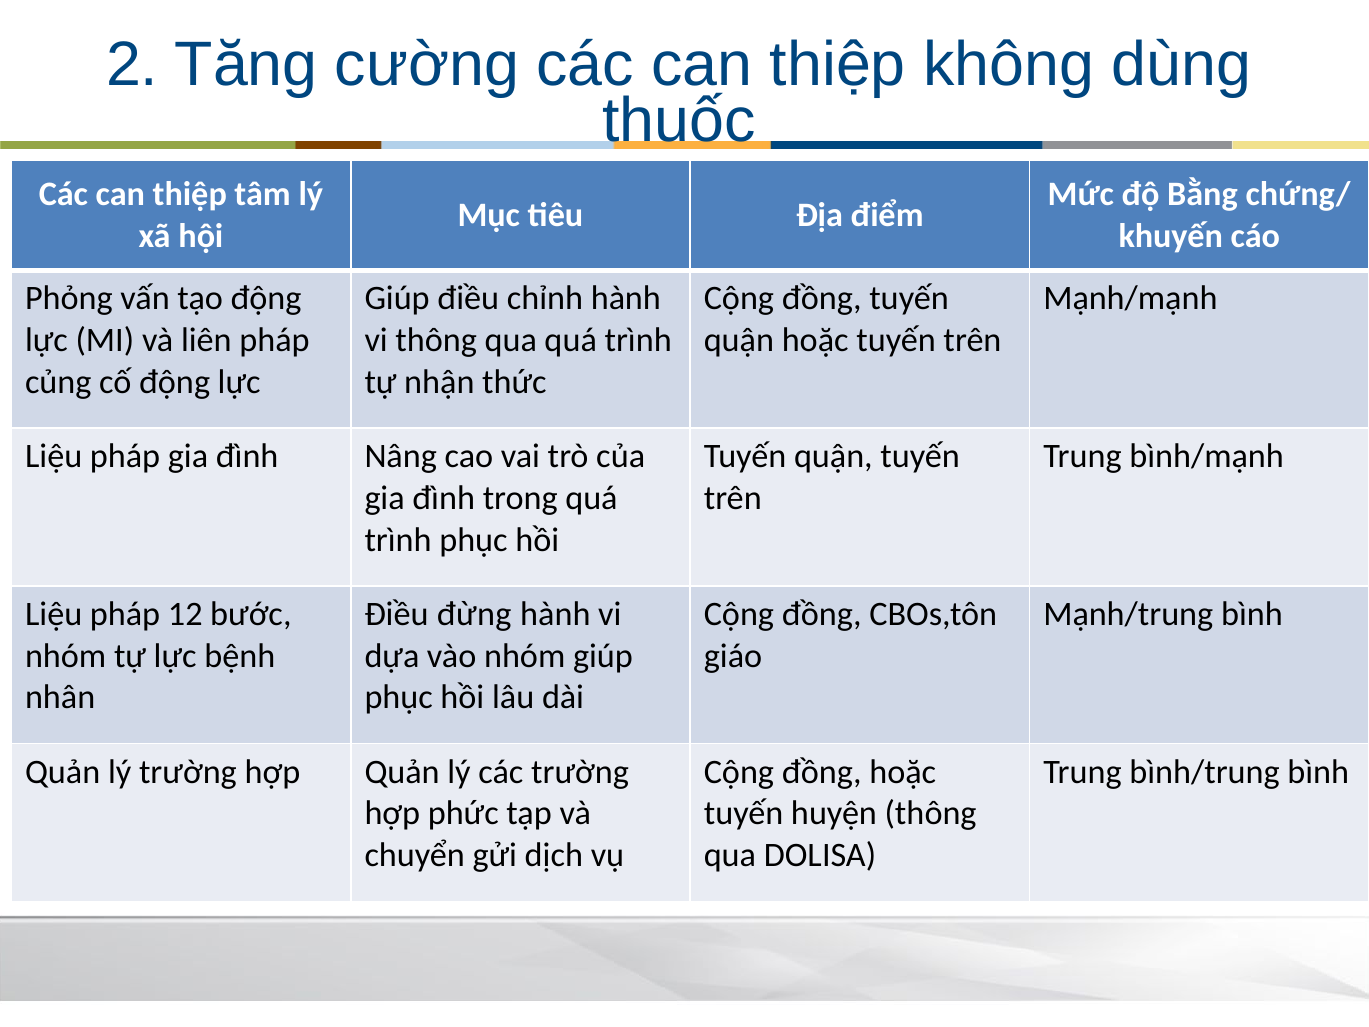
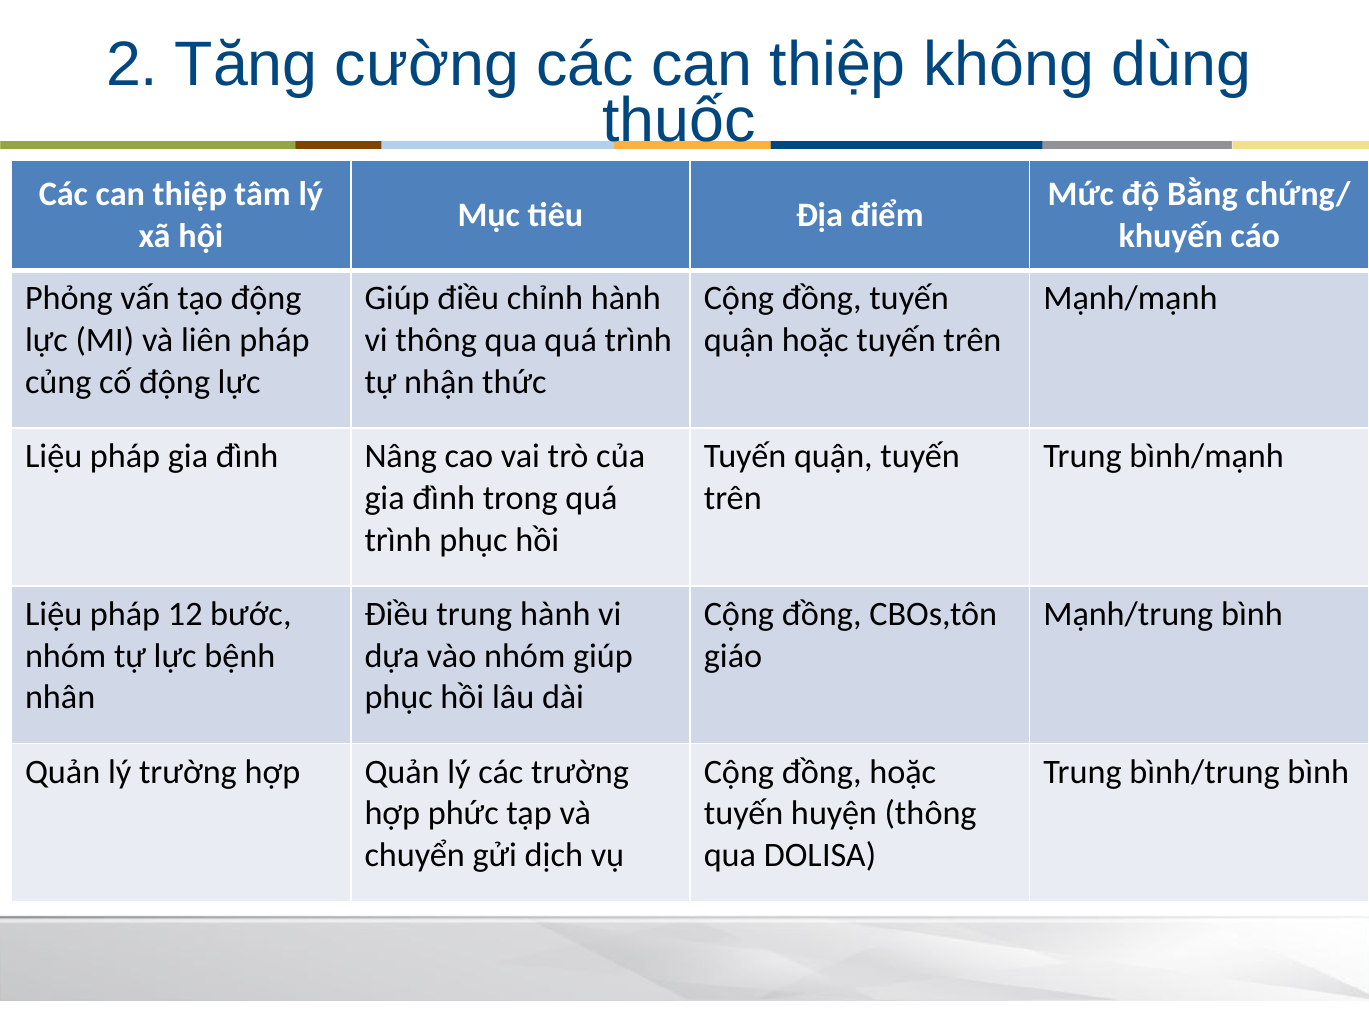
Điều đừng: đừng -> trung (474, 614)
